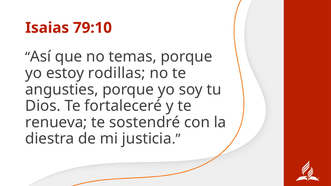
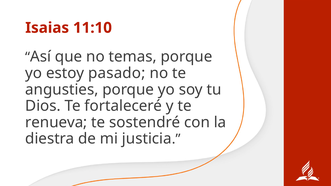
79:10: 79:10 -> 11:10 (92, 28)
rodillas: rodillas -> pasado (117, 73)
